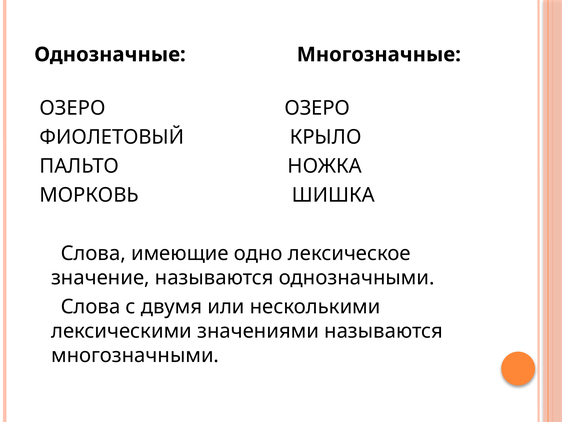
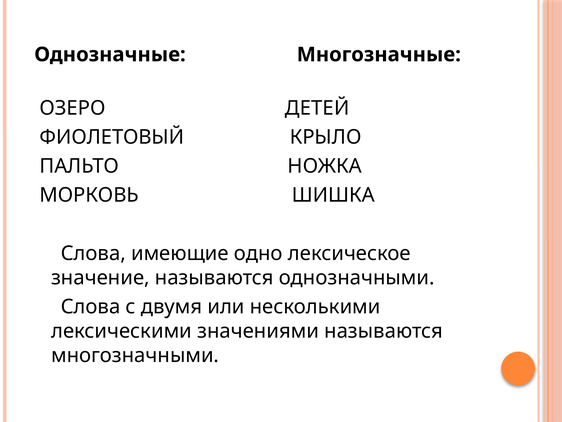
ОЗЕРО ОЗЕРО: ОЗЕРО -> ДЕТЕЙ (317, 108)
